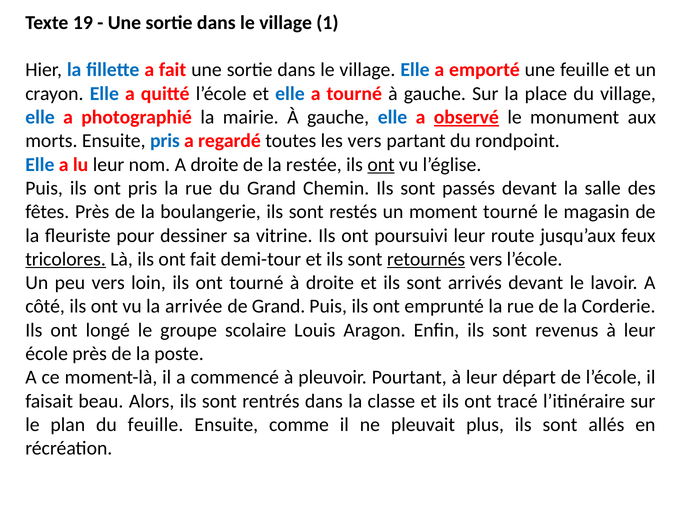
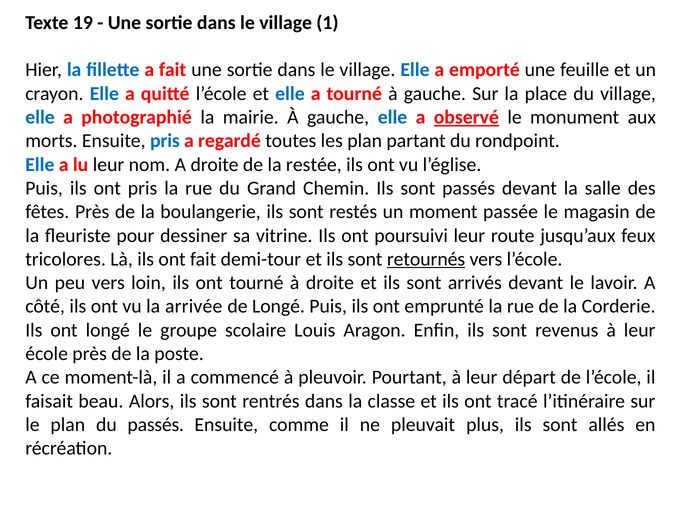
les vers: vers -> plan (365, 141)
ont underline: present -> none (381, 165)
moment tourné: tourné -> passée (511, 212)
tricolores underline: present -> none (66, 259)
de Grand: Grand -> Longé (278, 306)
du feuille: feuille -> passés (156, 425)
